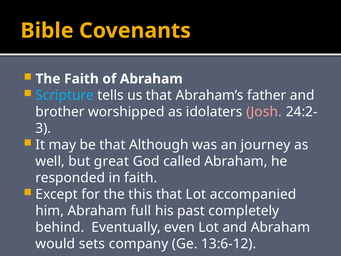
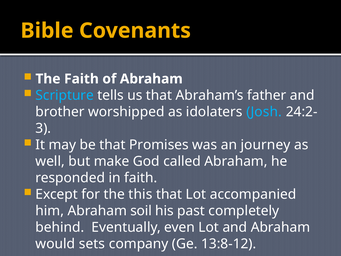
Josh colour: pink -> light blue (264, 112)
Although: Although -> Promises (159, 145)
great: great -> make (112, 161)
full: full -> soil (141, 211)
13:6-12: 13:6-12 -> 13:8-12 (229, 244)
